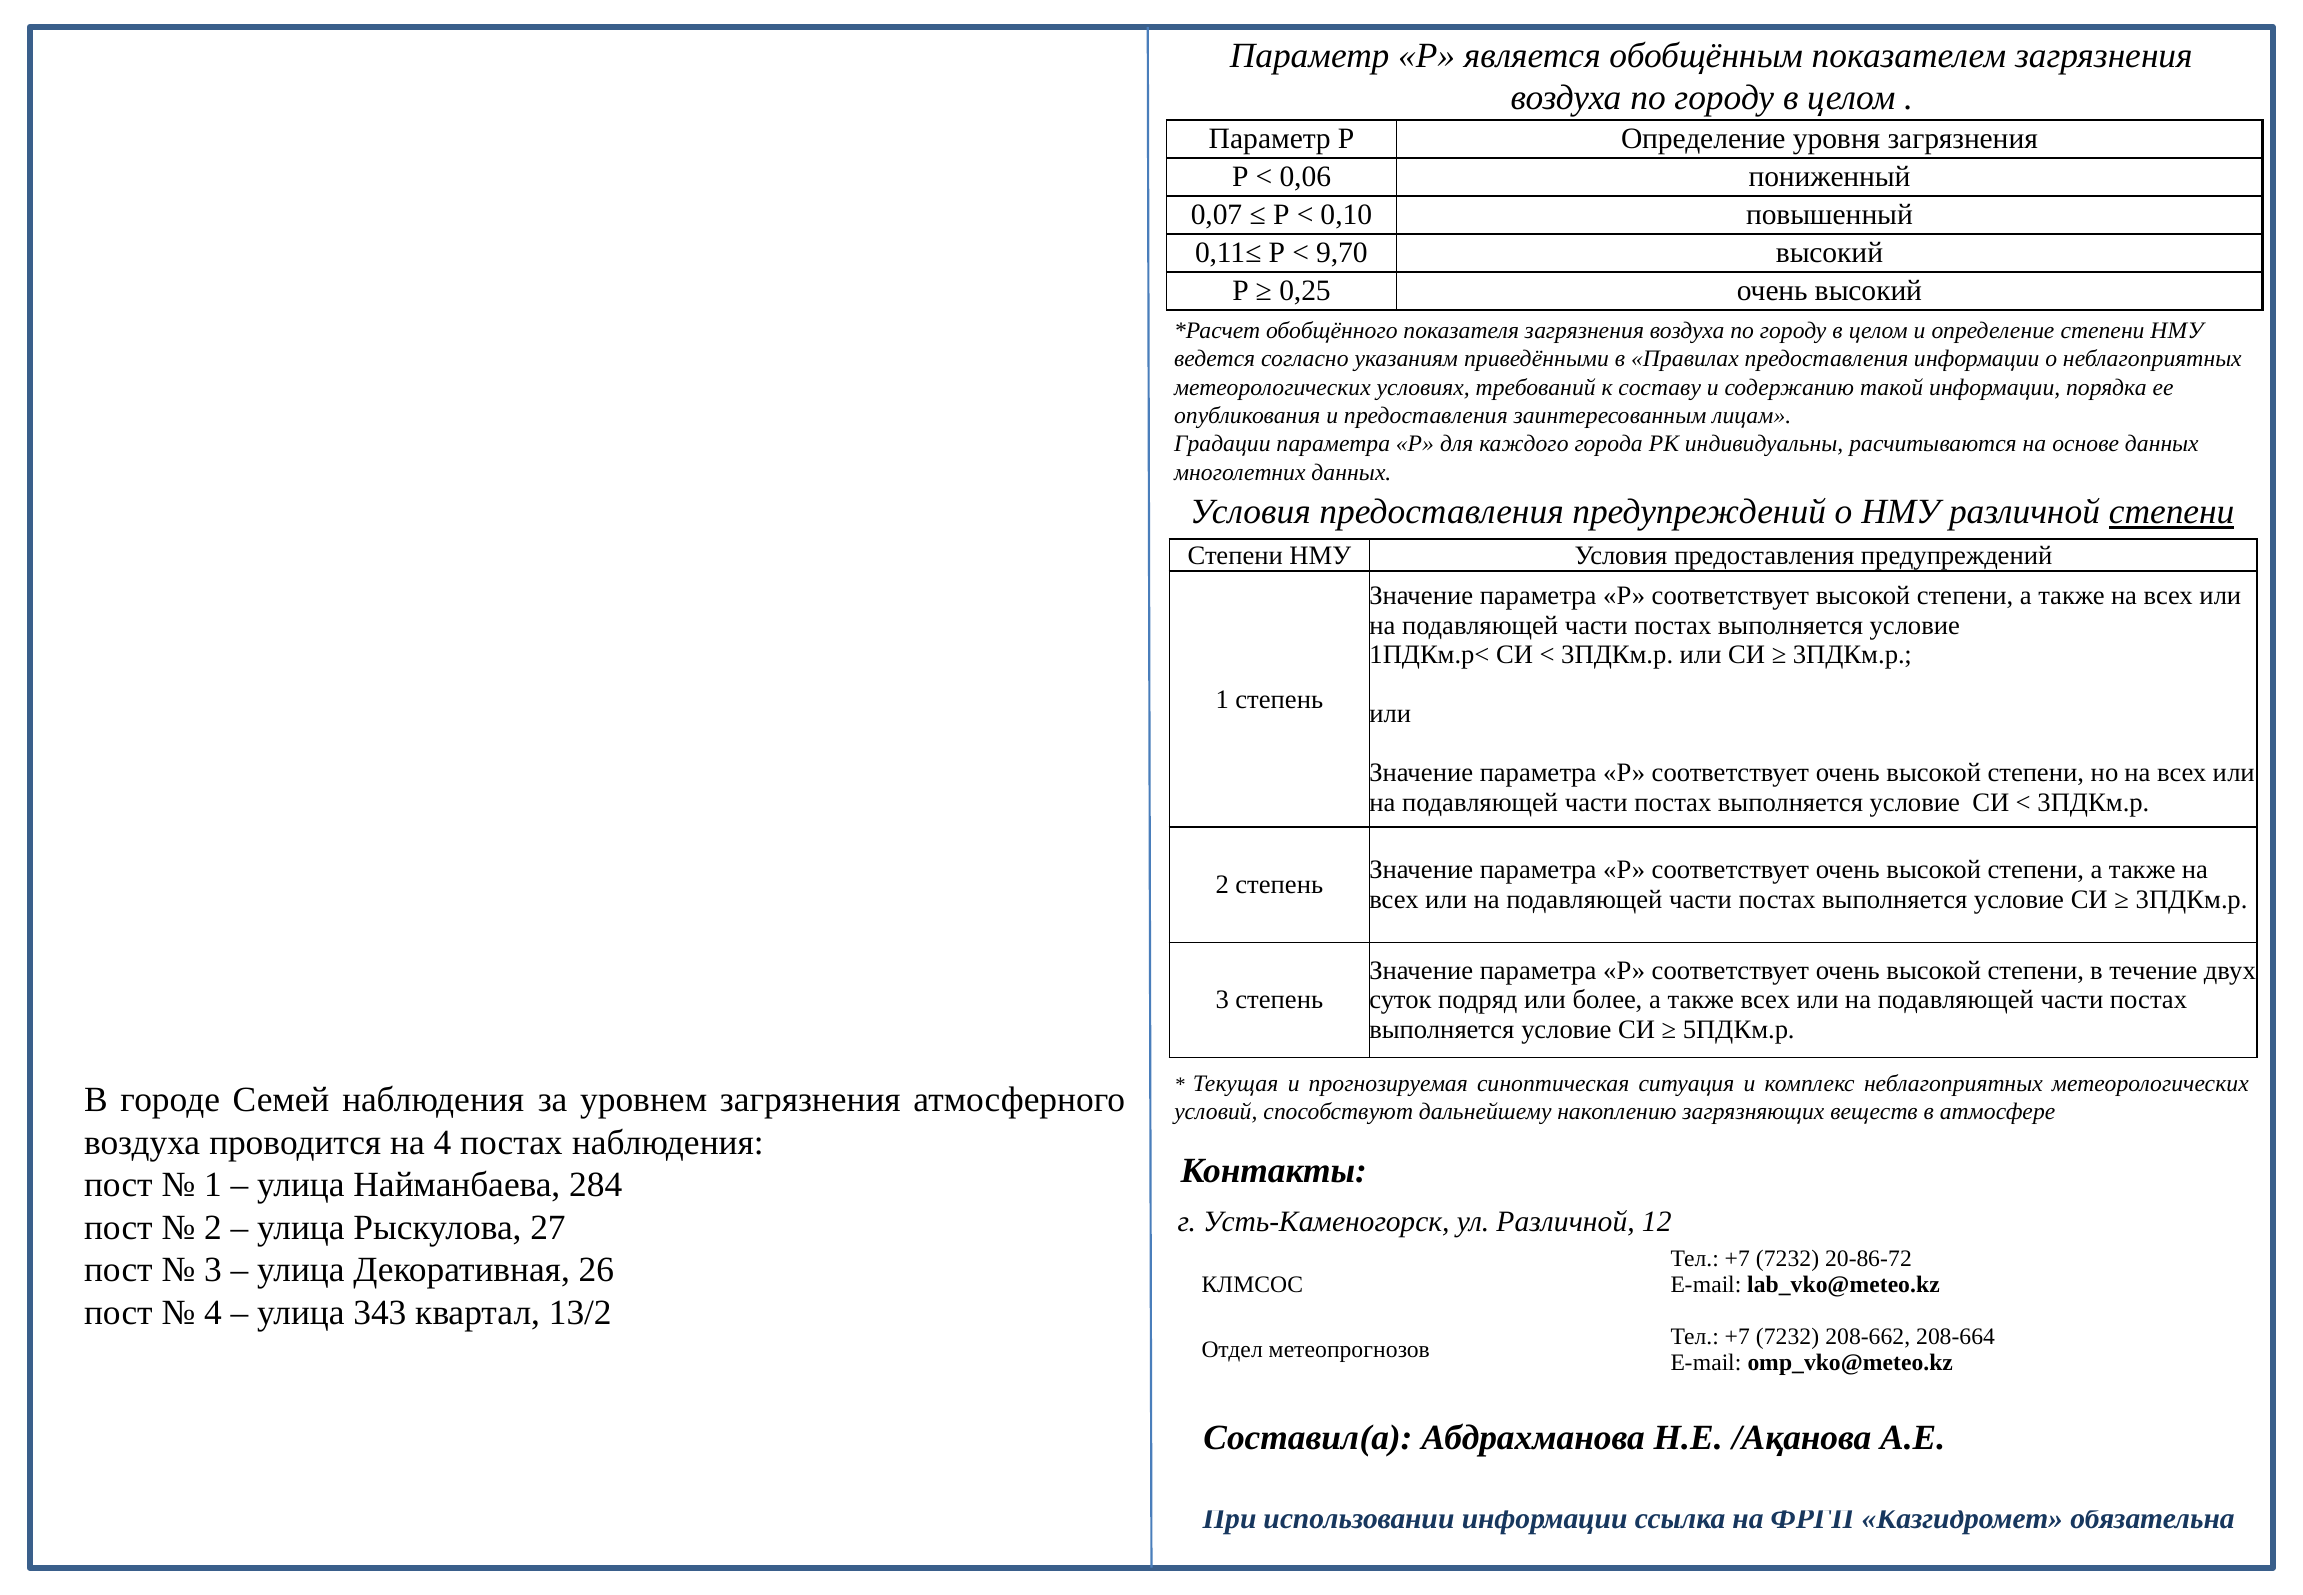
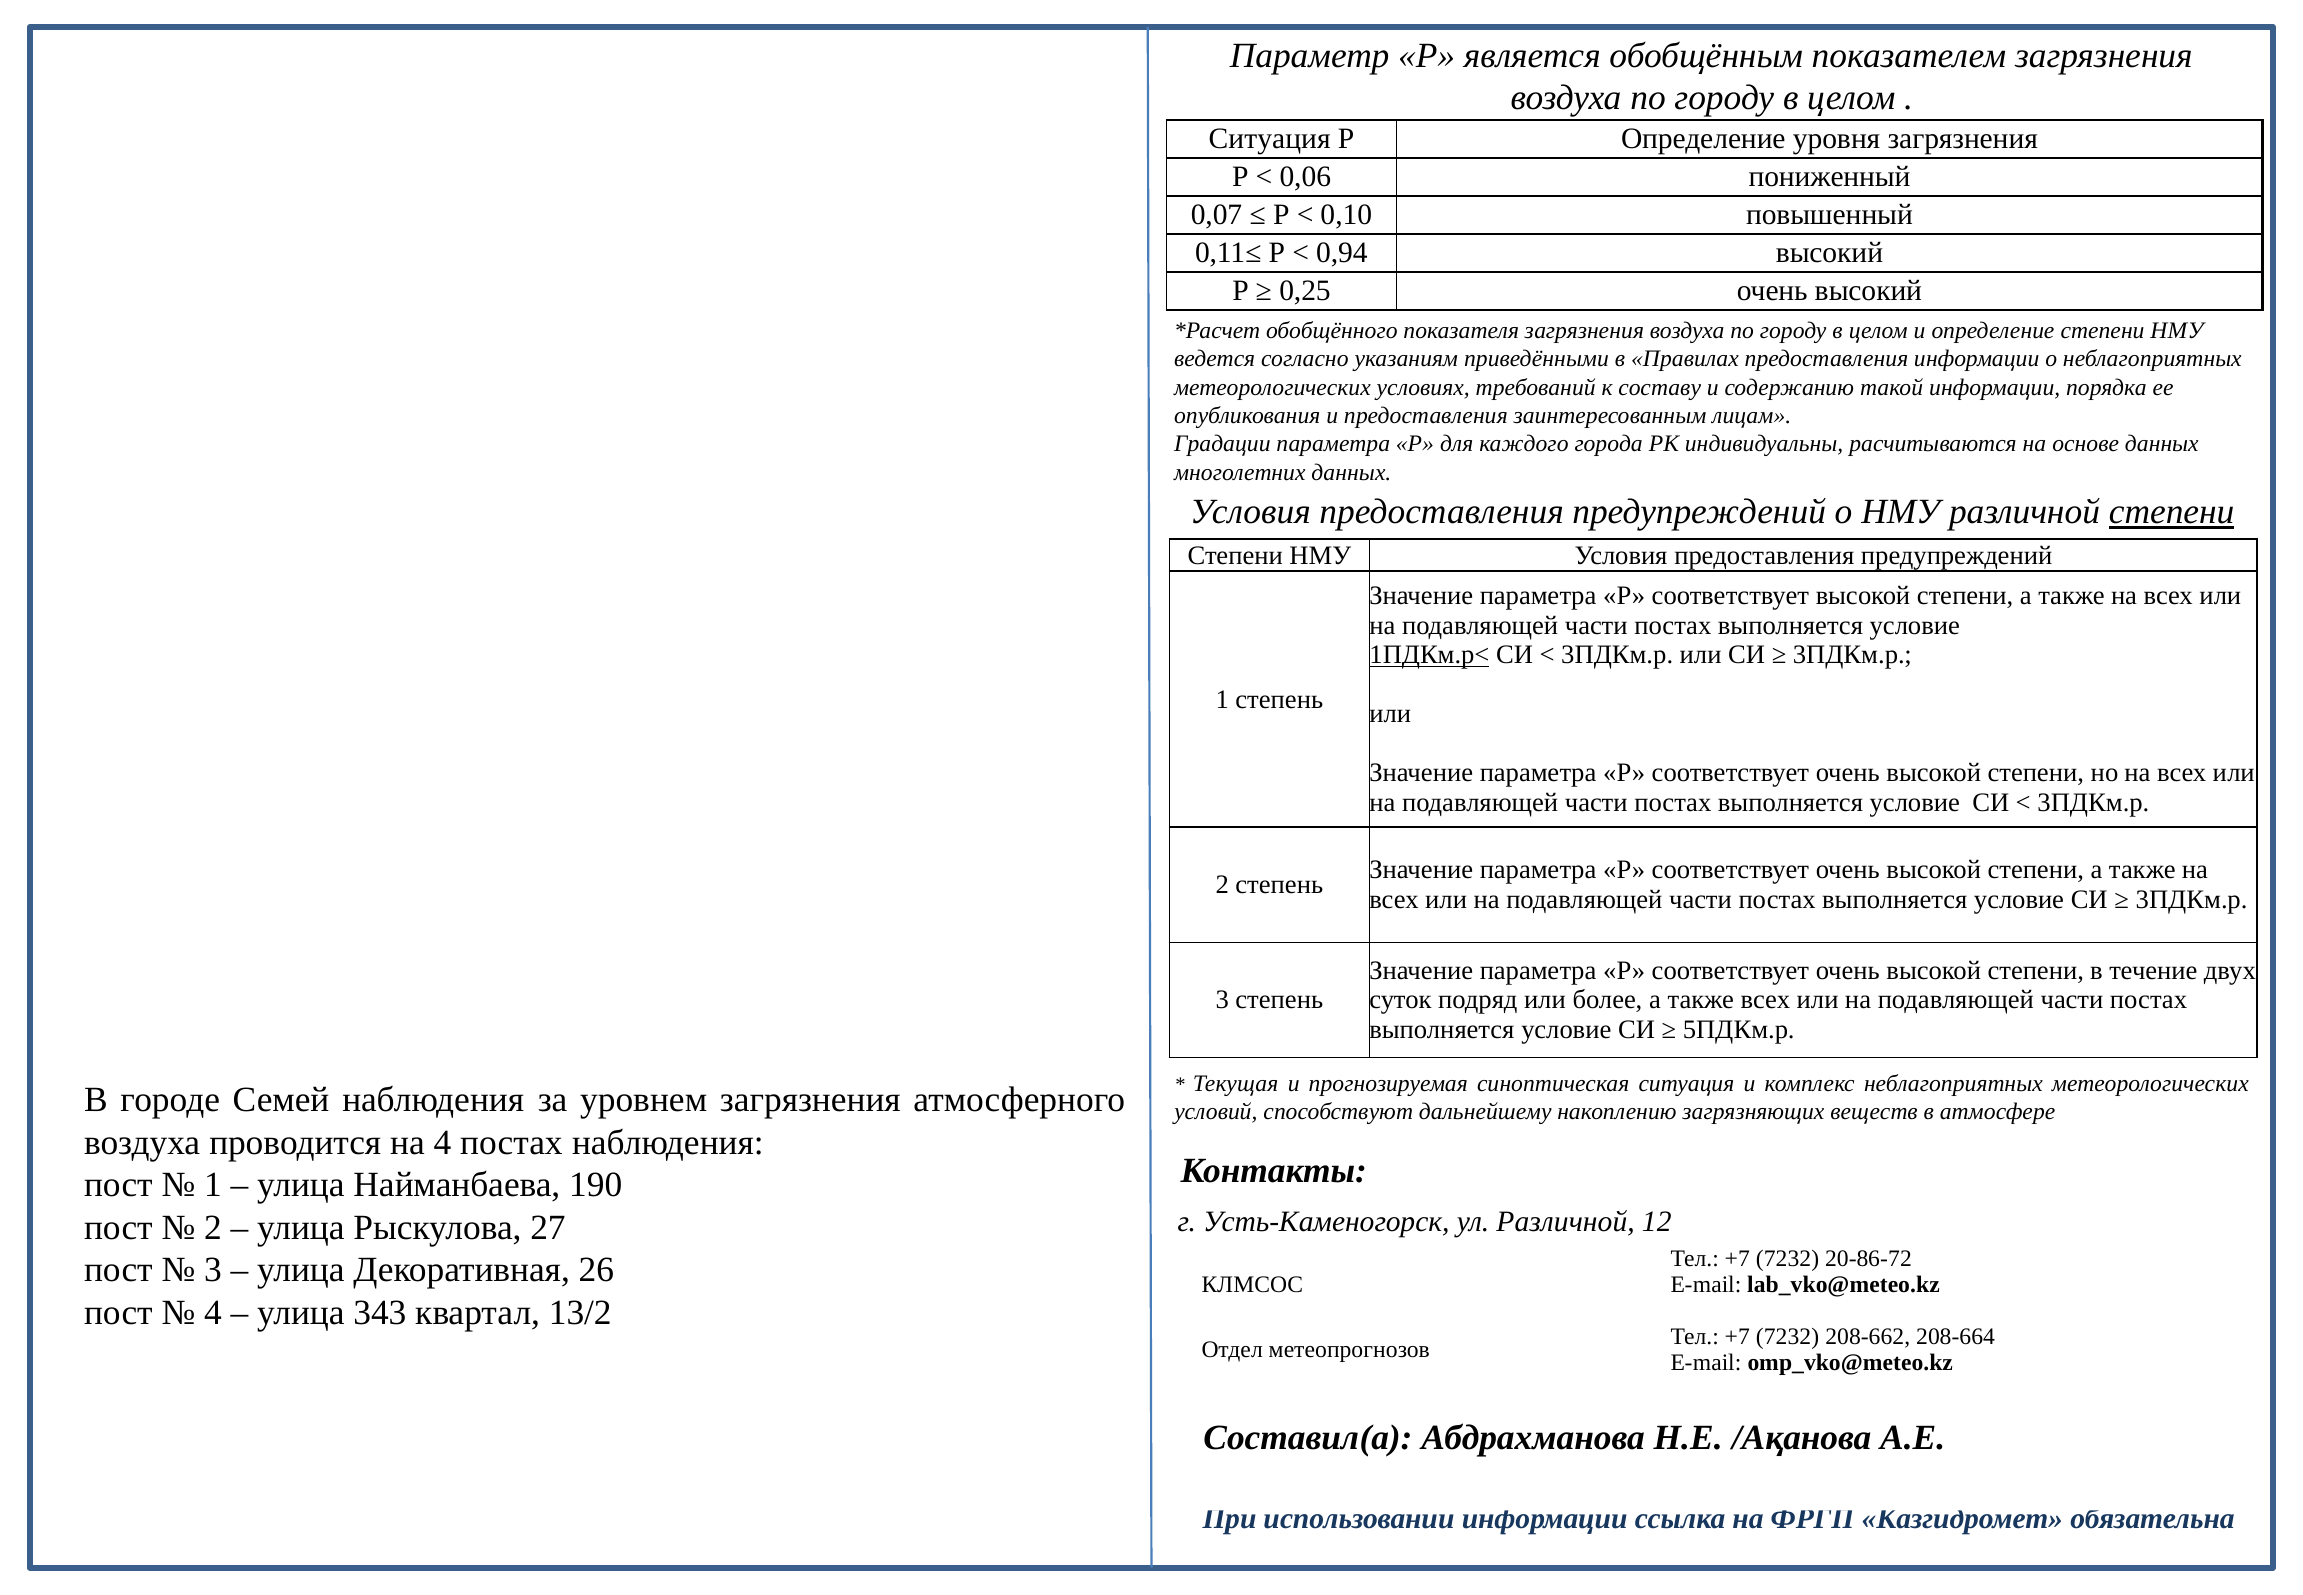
Параметр: Параметр -> Ситуация (1270, 139)
9,70: 9,70 -> 0,94 (1342, 253)
1ПДКм.р< underline: none -> present (1429, 655)
284: 284 -> 190 (596, 1185)
